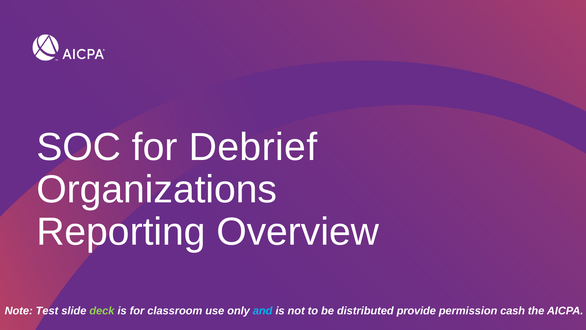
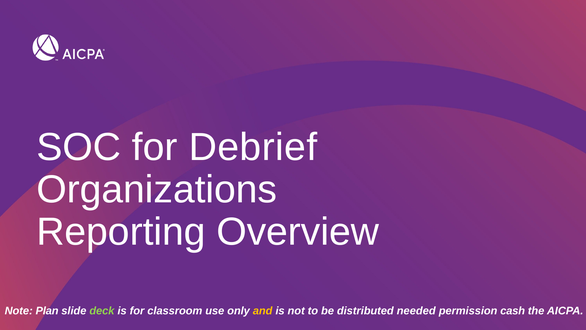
Test: Test -> Plan (47, 310)
and colour: light blue -> yellow (263, 310)
provide: provide -> needed (416, 310)
